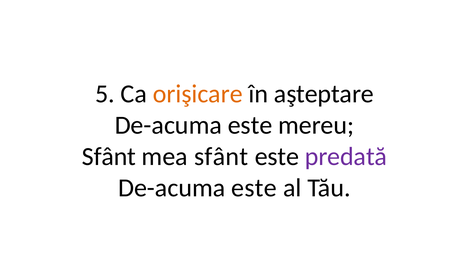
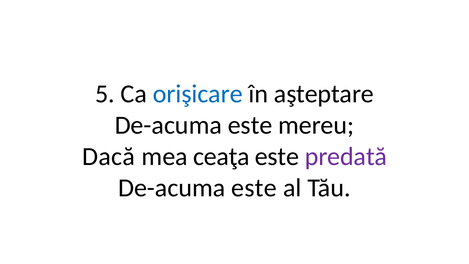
orişicare colour: orange -> blue (198, 94)
Sfânt: Sfânt -> Dacă (109, 156)
mea sfânt: sfânt -> ceaţa (221, 156)
